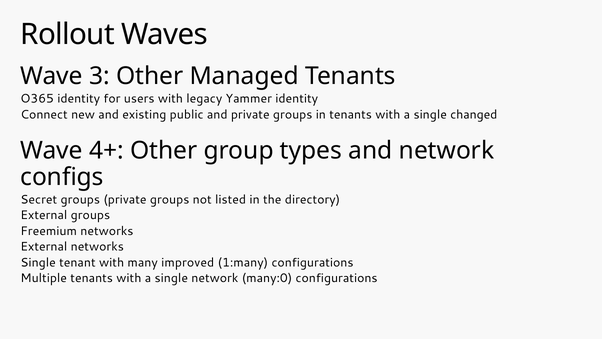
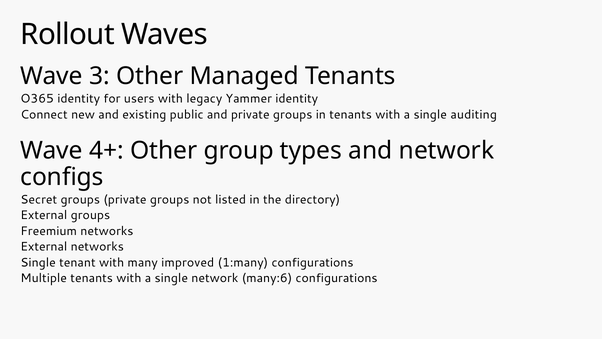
changed: changed -> auditing (474, 114)
many:0: many:0 -> many:6 (267, 278)
